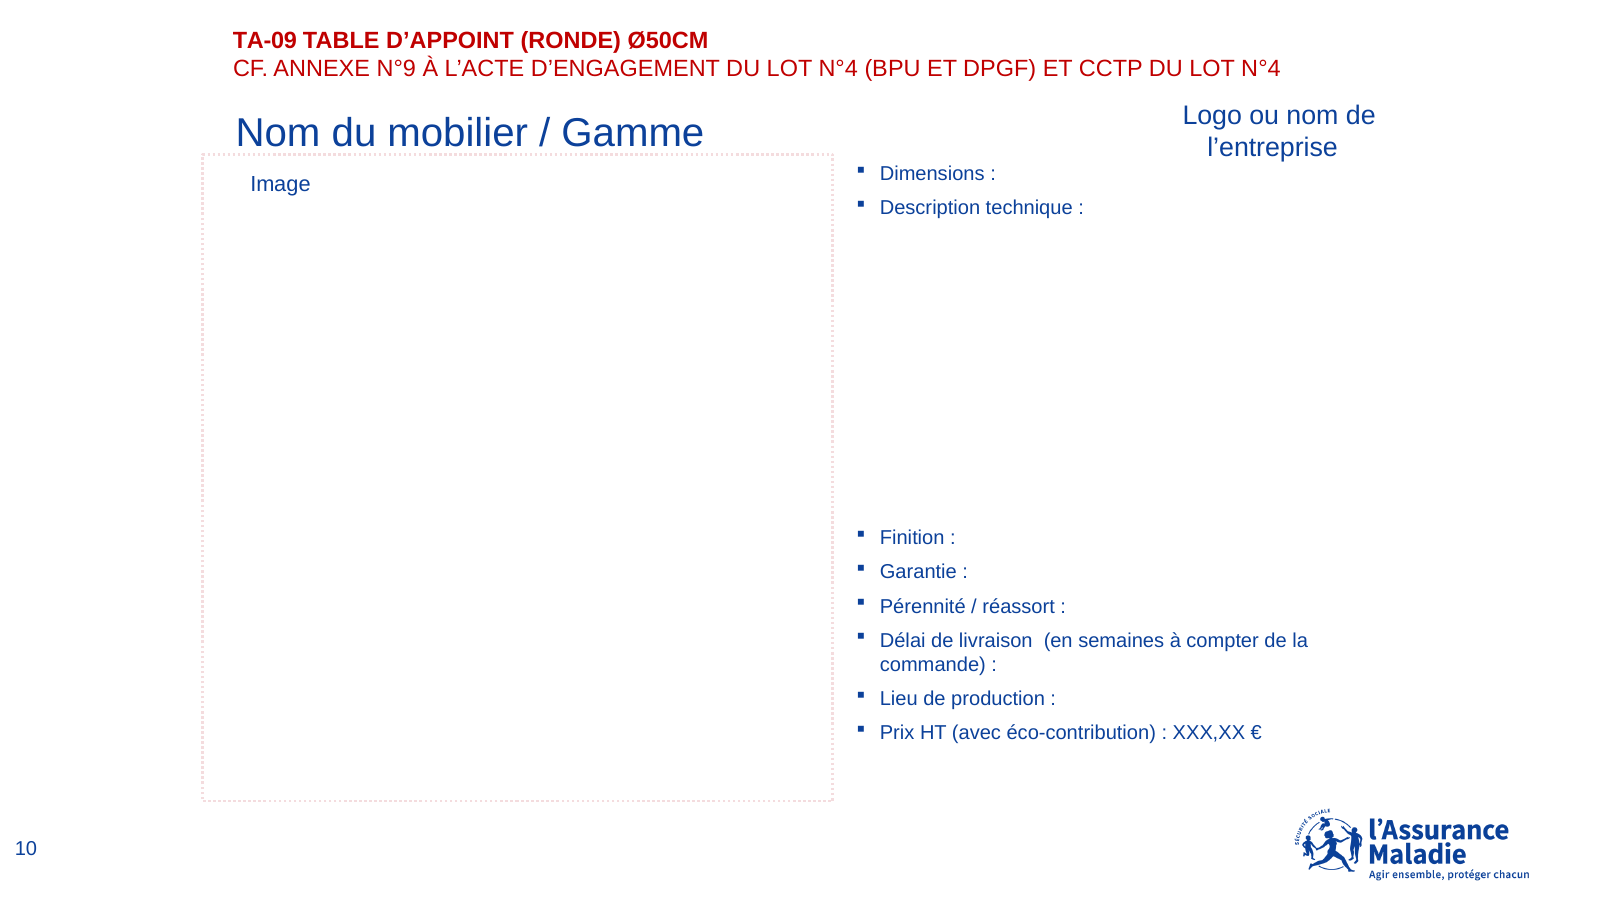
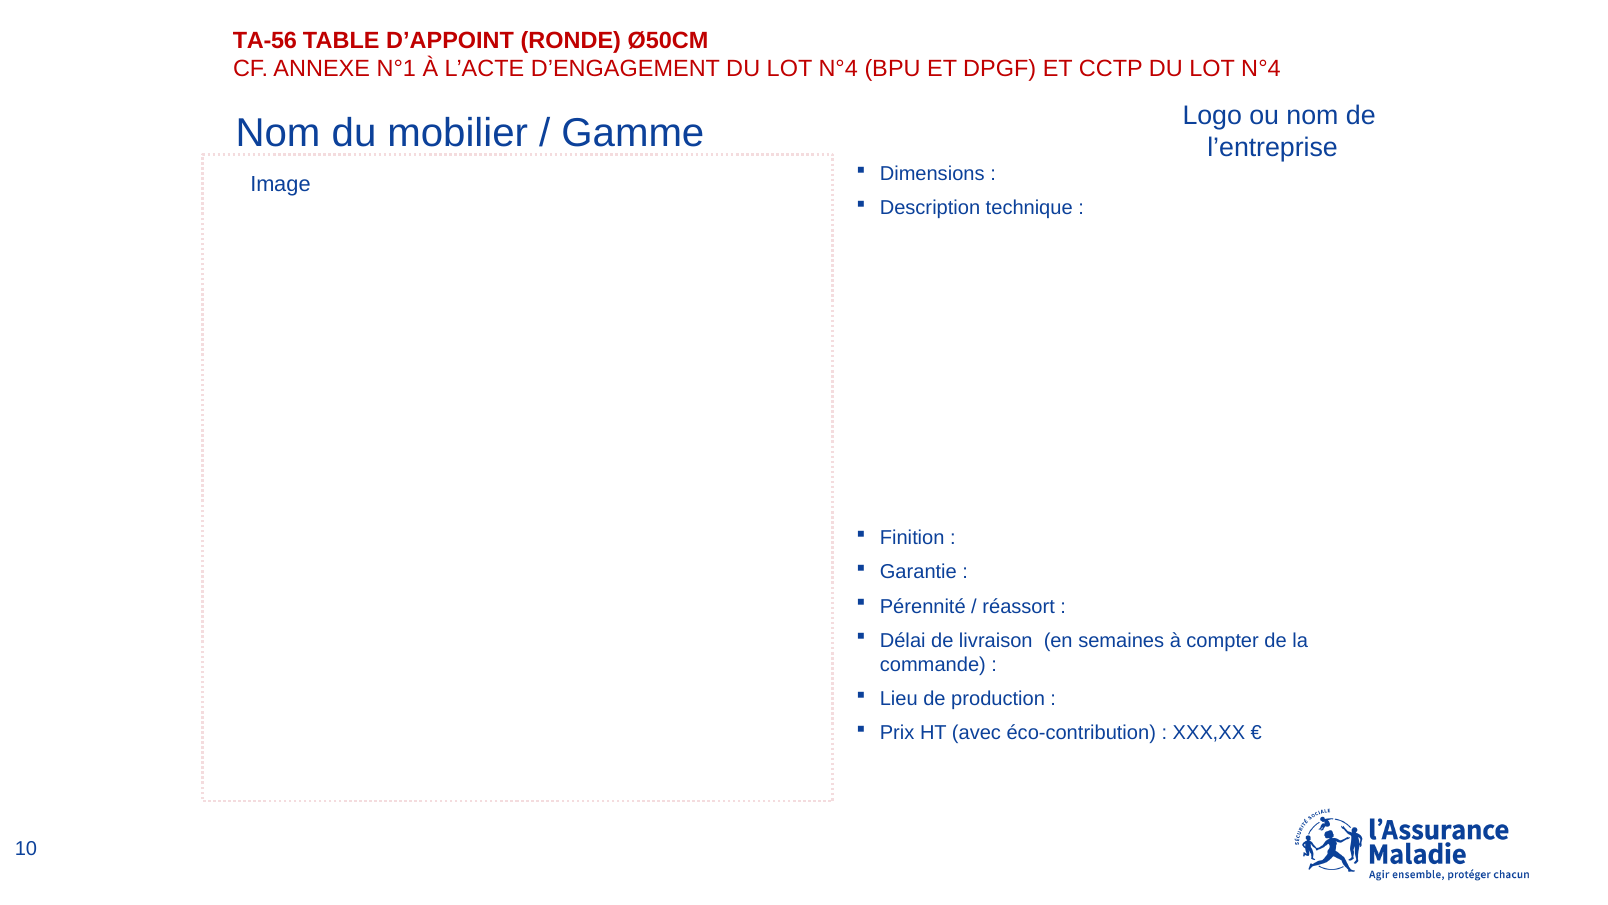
TA-09: TA-09 -> TA-56 (265, 41)
N°9: N°9 -> N°1 (396, 69)
